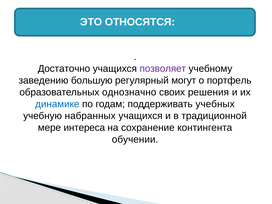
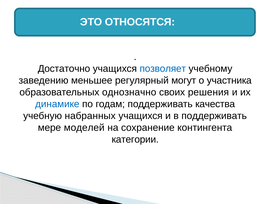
позволяет colour: purple -> blue (163, 69)
большую: большую -> меньшее (92, 80)
портфель: портфель -> участника (229, 80)
учебных: учебных -> качества (215, 104)
в традиционной: традиционной -> поддерживать (214, 116)
интереса: интереса -> моделей (84, 128)
обучении: обучении -> категории (135, 139)
